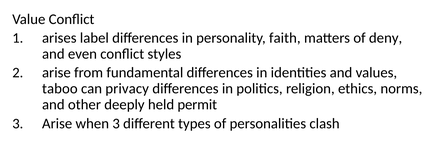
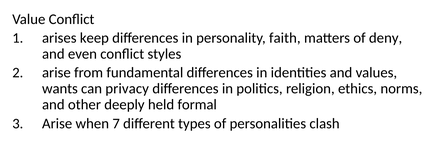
label: label -> keep (94, 38)
taboo: taboo -> wants (60, 89)
permit: permit -> formal (197, 105)
when 3: 3 -> 7 (116, 123)
